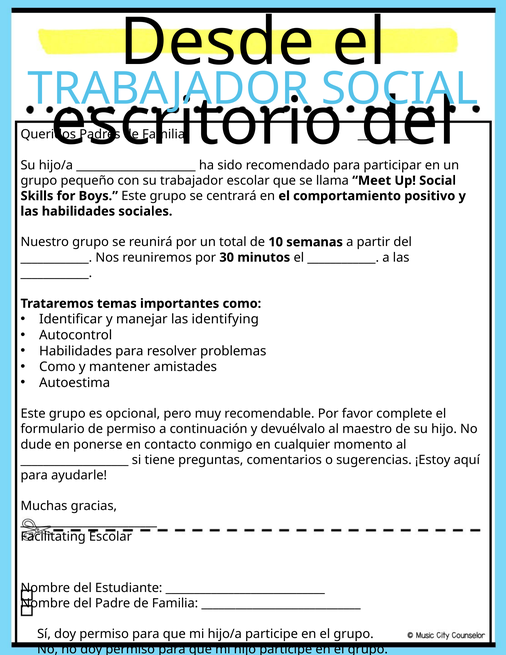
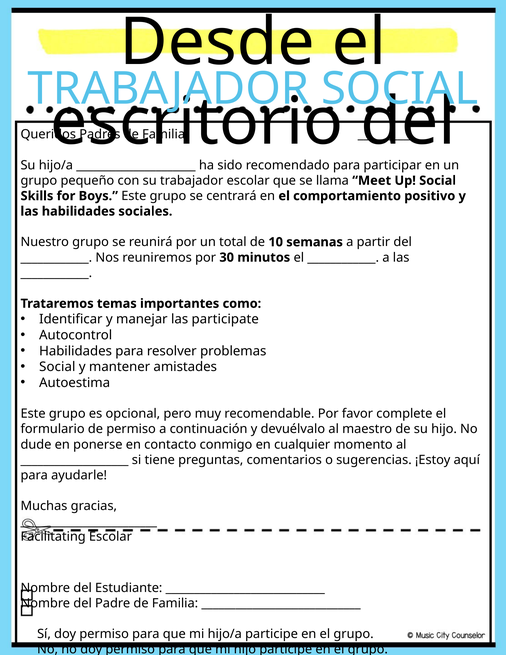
identifying: identifying -> participate (225, 319)
Como: Como -> Social (57, 367)
